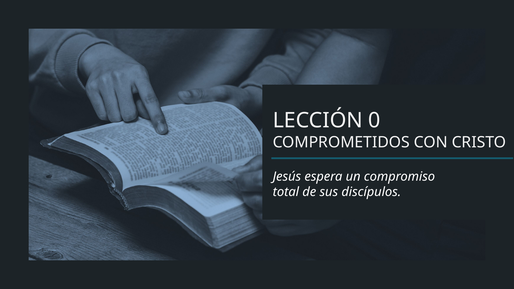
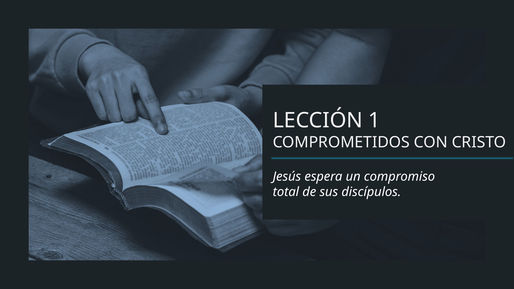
0: 0 -> 1 (374, 120)
